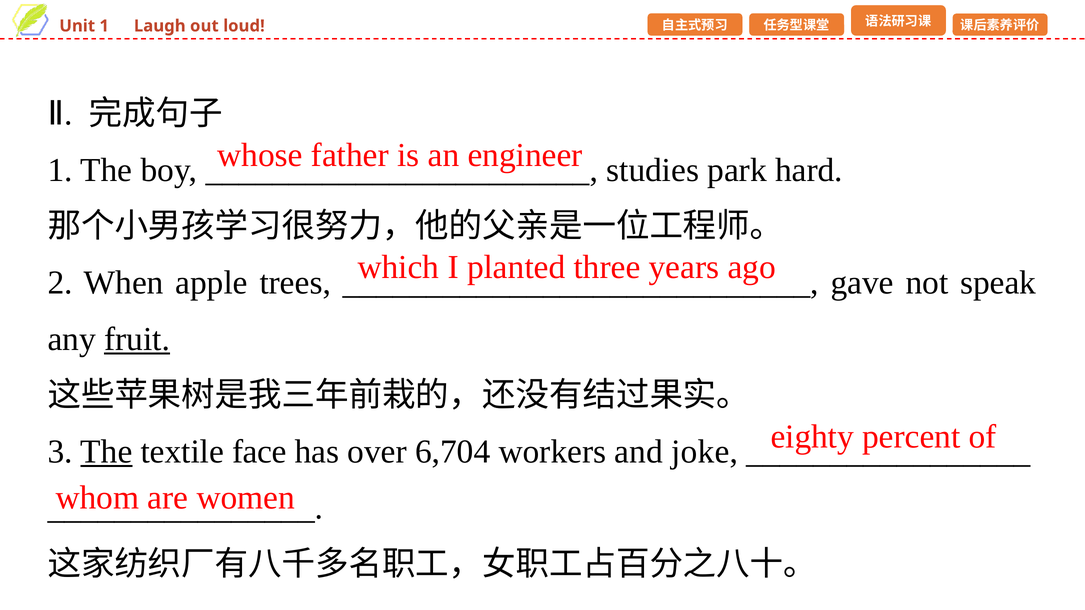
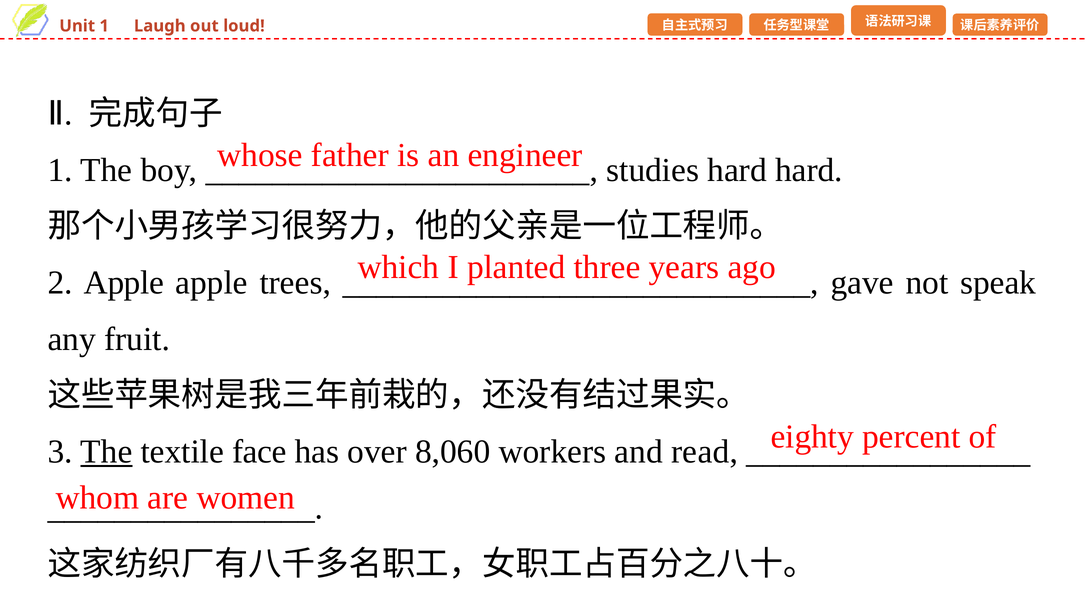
studies park: park -> hard (737, 170)
2 When: When -> Apple (124, 283)
fruit underline: present -> none (137, 339)
6,704: 6,704 -> 8,060 (453, 452)
joke: joke -> read (705, 452)
